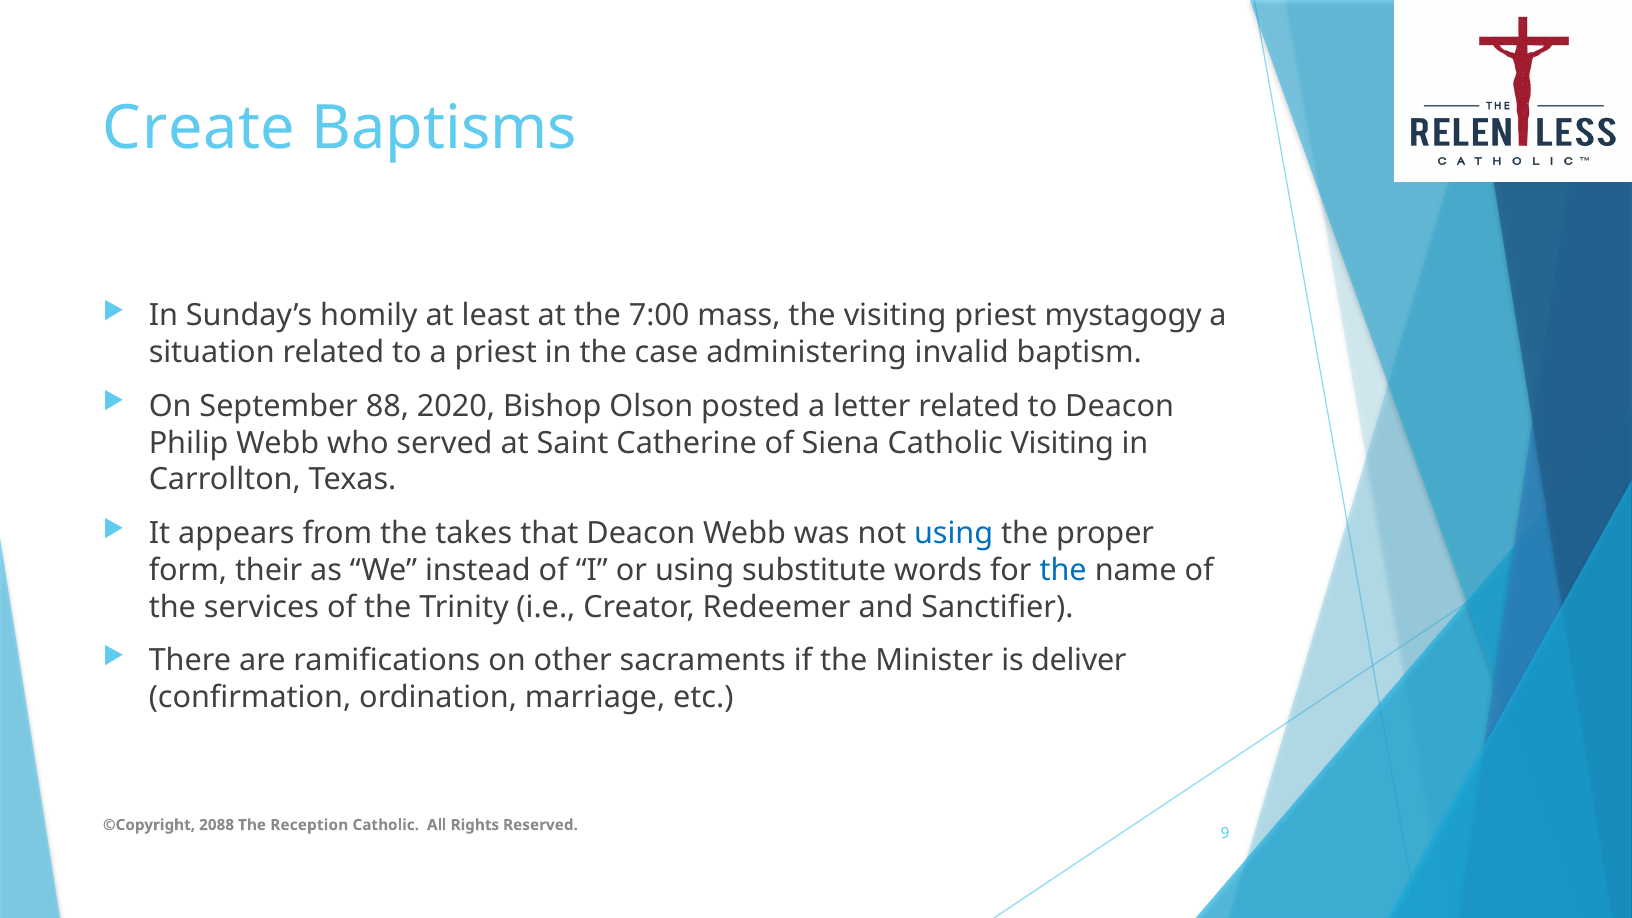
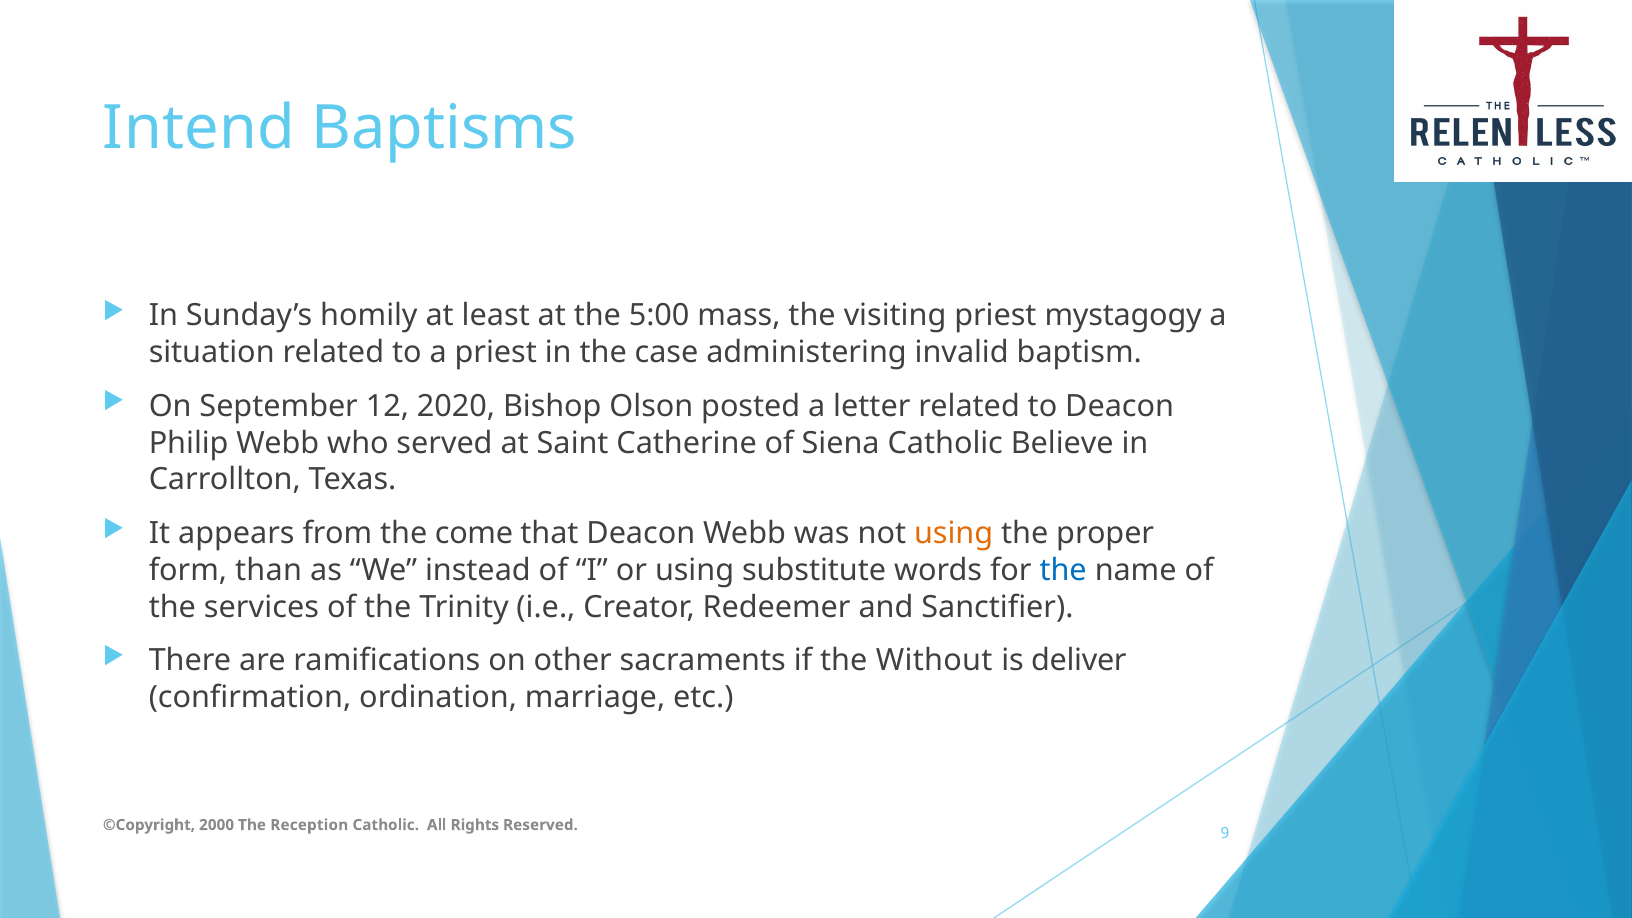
Create: Create -> Intend (199, 129)
7:00: 7:00 -> 5:00 (659, 316)
88: 88 -> 12 (387, 406)
Catholic Visiting: Visiting -> Believe (1062, 443)
takes: takes -> come (474, 533)
using colour: blue -> orange (954, 533)
their: their -> than (268, 570)
Minister: Minister -> Without (934, 661)
2088: 2088 -> 2000 (217, 825)
